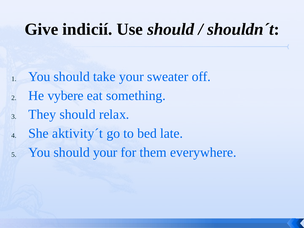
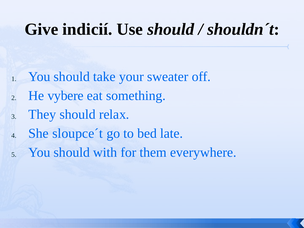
aktivity´t: aktivity´t -> sloupce´t (78, 133)
should your: your -> with (105, 152)
